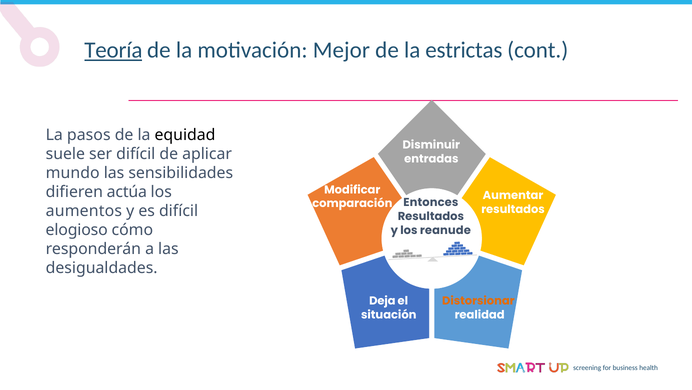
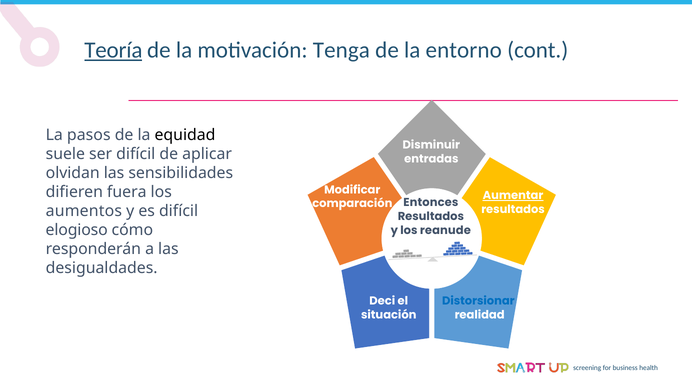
Mejor: Mejor -> Tenga (341, 50)
estrictas: estrictas -> entorno (464, 50)
mundo: mundo -> olvidan (73, 173)
actúa: actúa -> fuera (127, 192)
Aumentar underline: none -> present (513, 195)
Deja: Deja -> Deci (382, 300)
Distorsionar colour: orange -> blue (478, 300)
